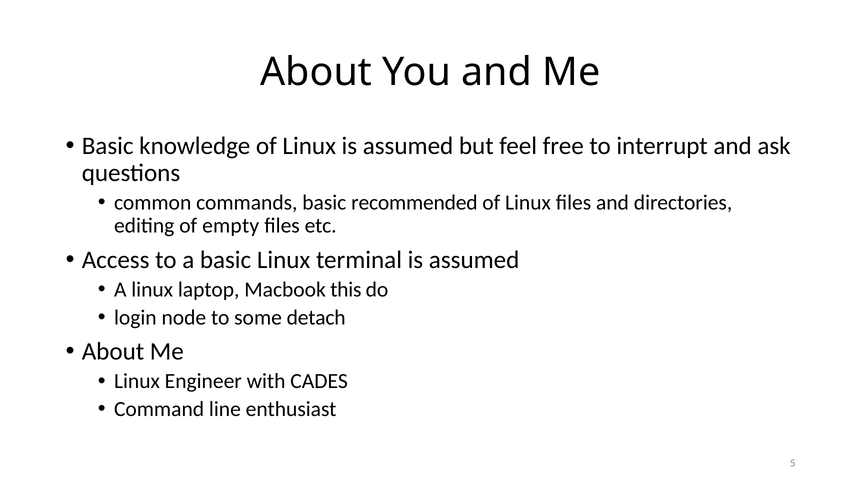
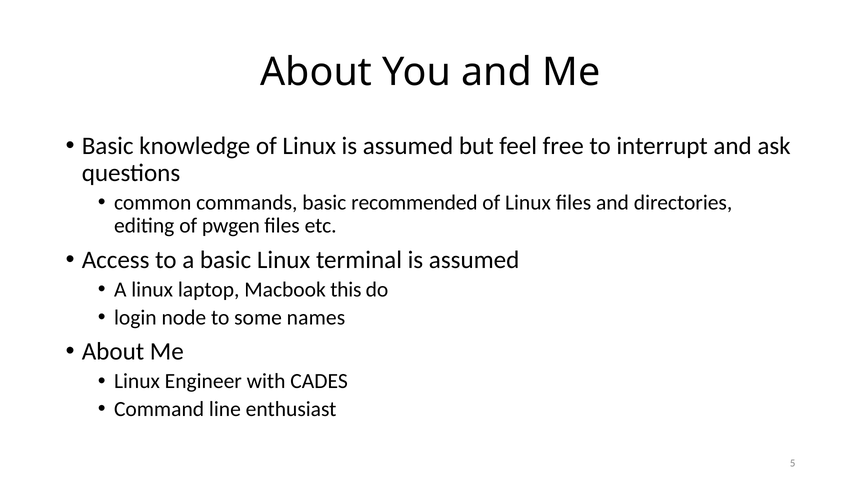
empty: empty -> pwgen (231, 226)
detach: detach -> names (316, 317)
